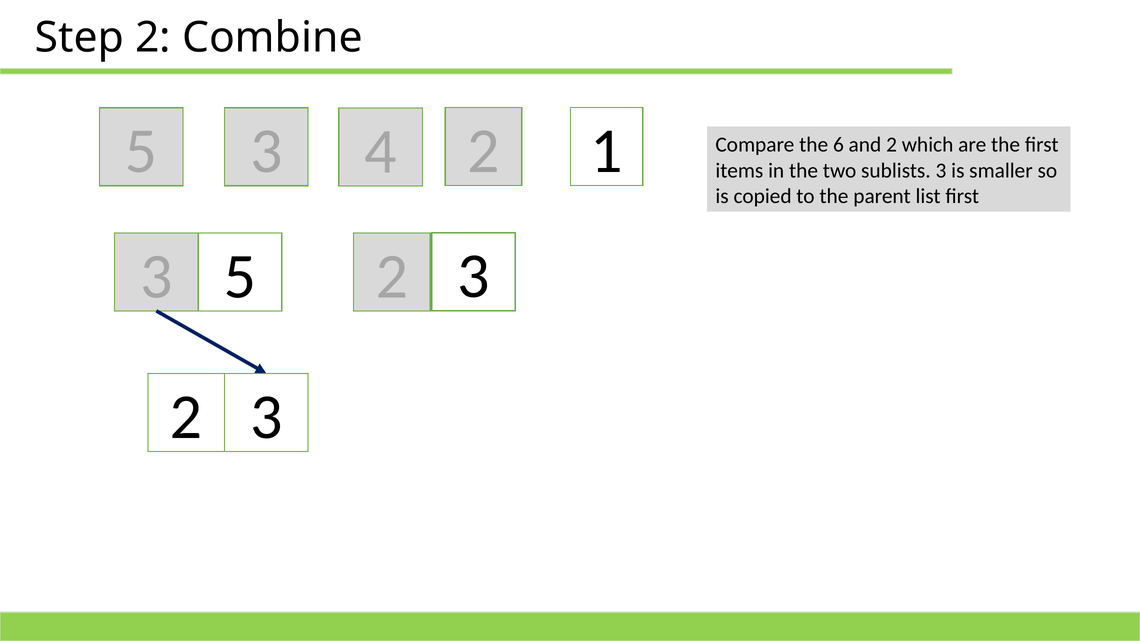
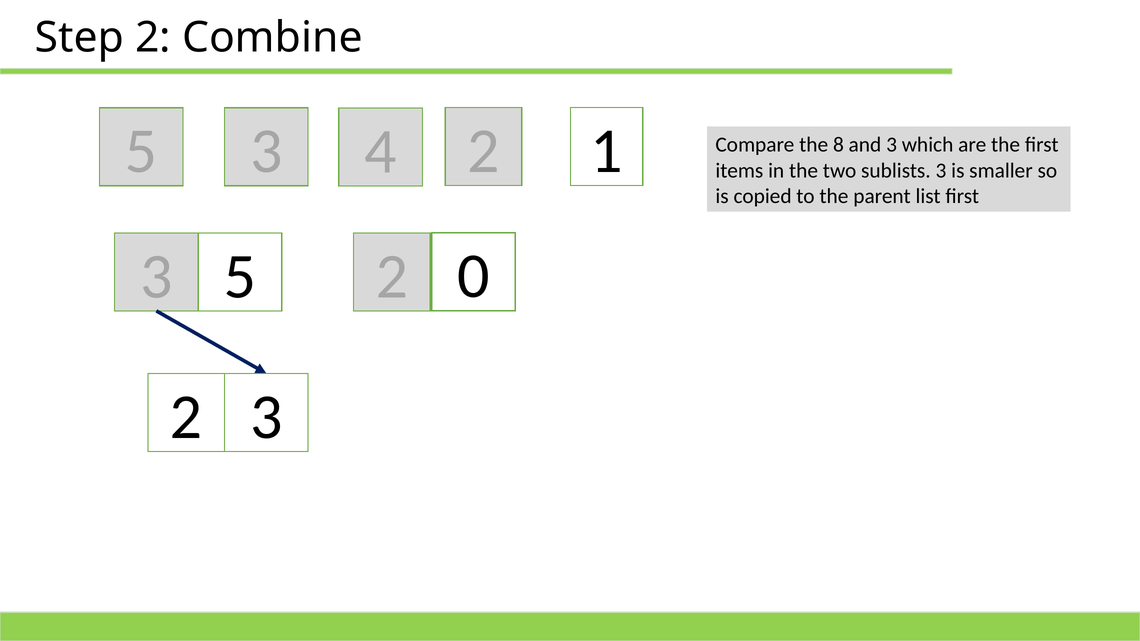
6: 6 -> 8 (838, 145)
and 2: 2 -> 3 (892, 145)
3: 3 -> 0 (473, 276)
